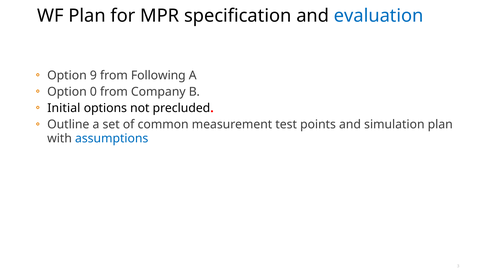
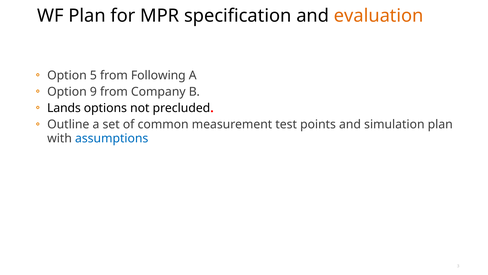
evaluation colour: blue -> orange (379, 16)
9: 9 -> 5 (93, 75)
0: 0 -> 9 (93, 92)
Initial: Initial -> Lands (64, 108)
